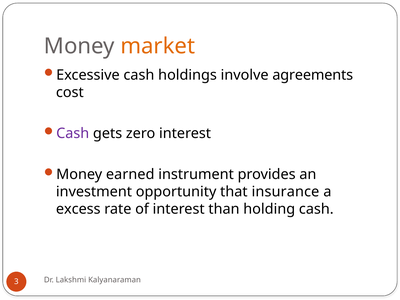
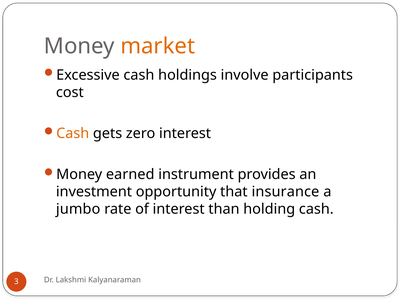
agreements: agreements -> participants (313, 75)
Cash colour: purple -> orange (73, 133)
excess: excess -> jumbo (78, 209)
